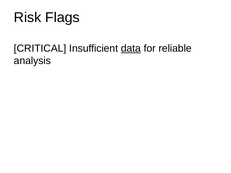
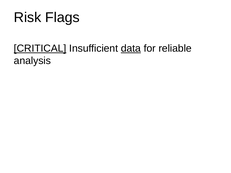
CRITICAL underline: none -> present (40, 48)
